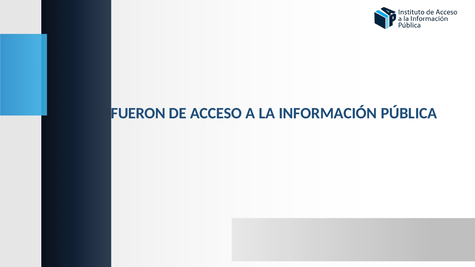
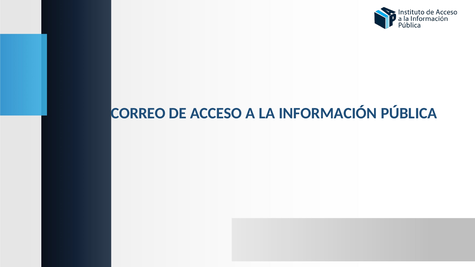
FUERON: FUERON -> CORREO (138, 113)
